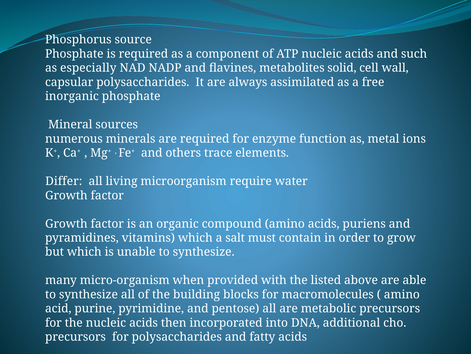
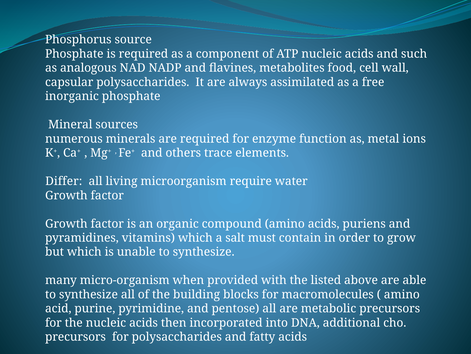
especially: especially -> analogous (88, 68)
solid: solid -> food (342, 68)
